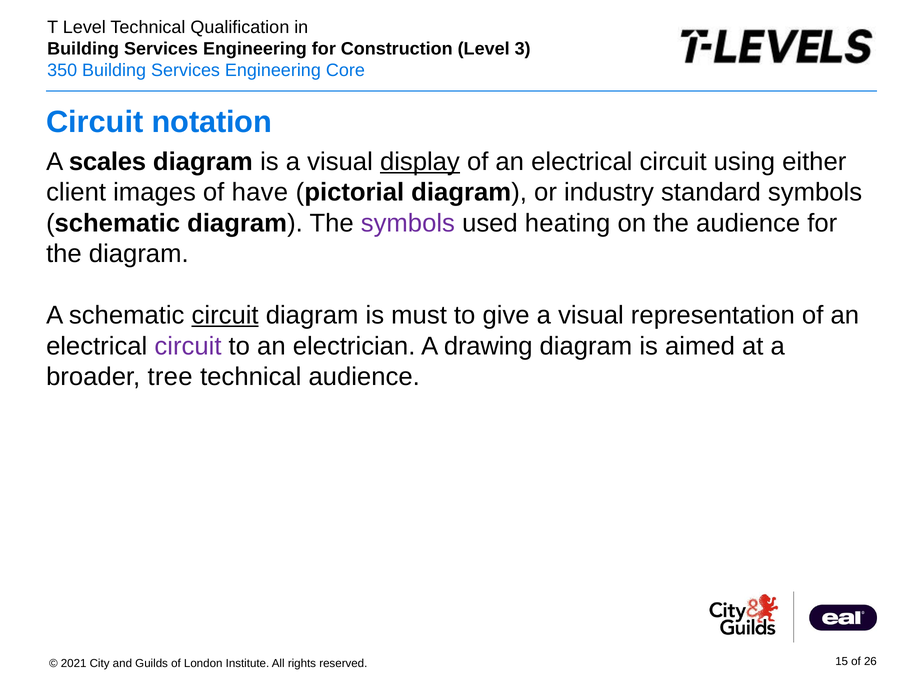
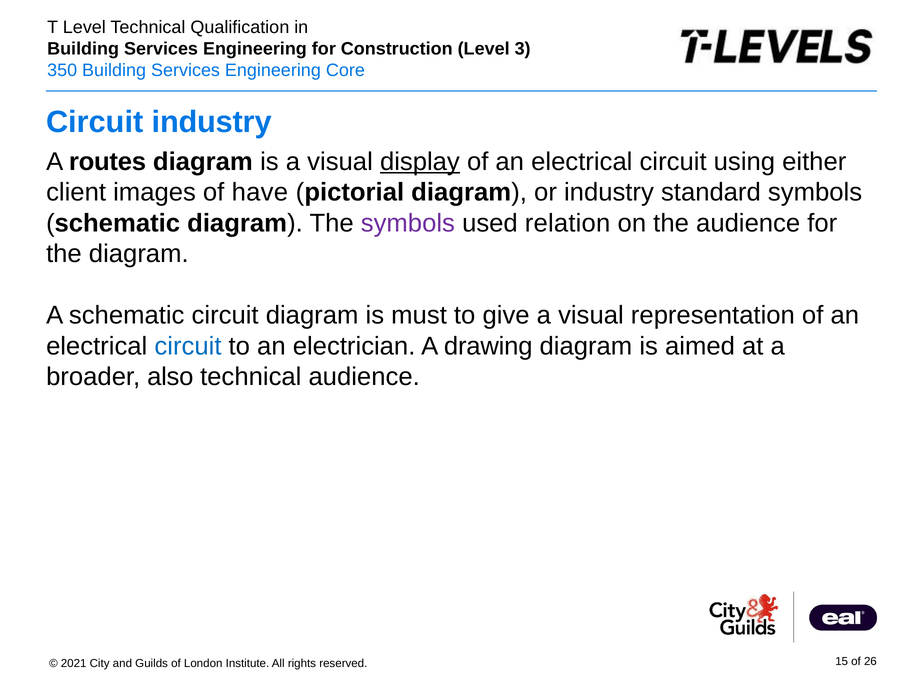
Circuit notation: notation -> industry (212, 122)
scales: scales -> routes (108, 162)
heating: heating -> relation (568, 223)
circuit underline: present -> none (225, 316)
circuit colour: purple -> blue (188, 346)
tree: tree -> also (170, 377)
